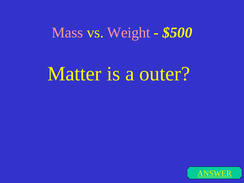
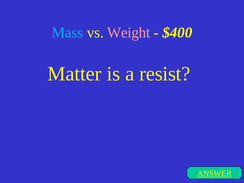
Mass colour: pink -> light blue (67, 33)
$500: $500 -> $400 (177, 33)
outer: outer -> resist (165, 74)
